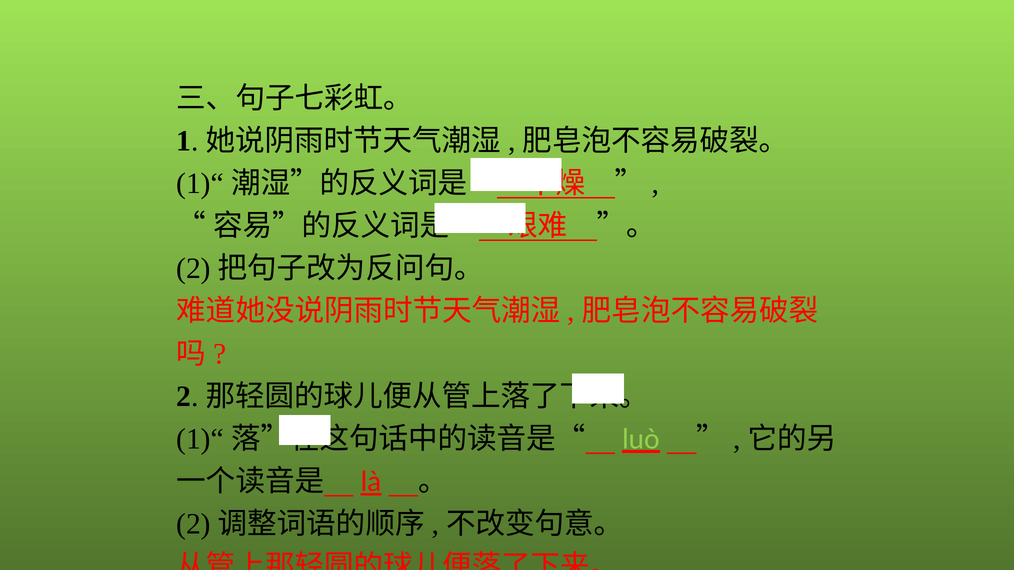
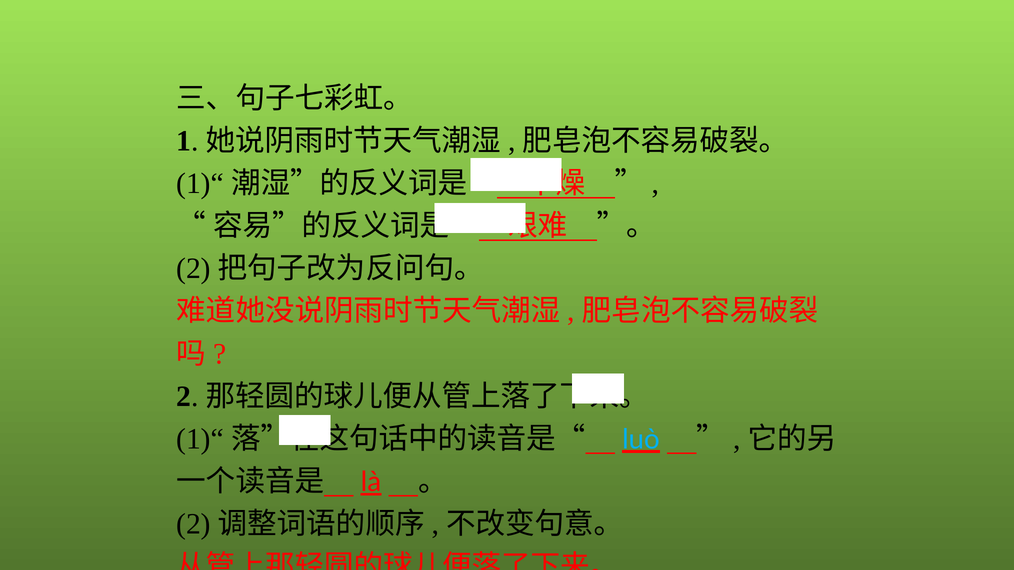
luò colour: light green -> light blue (641, 439)
